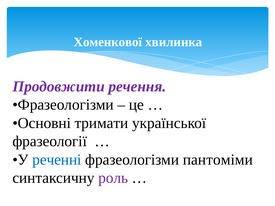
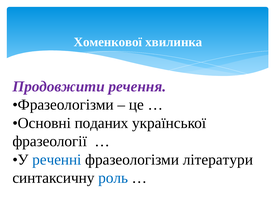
тримати: тримати -> поданих (102, 123)
пантоміми: пантоміми -> літератури (218, 160)
роль colour: purple -> blue (113, 178)
